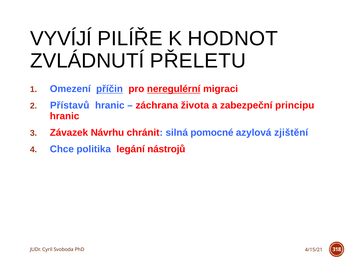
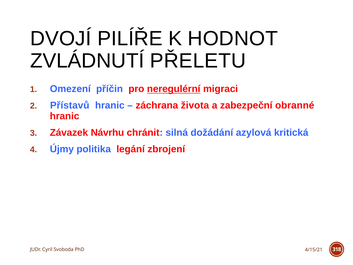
VYVÍJÍ: VYVÍJÍ -> DVOJÍ (61, 39)
příčin underline: present -> none (110, 89)
principu: principu -> obranné (295, 105)
pomocné: pomocné -> dožádání (212, 132)
zjištění: zjištění -> kritická (291, 132)
Chce: Chce -> Újmy (62, 149)
nástrojů: nástrojů -> zbrojení (166, 149)
